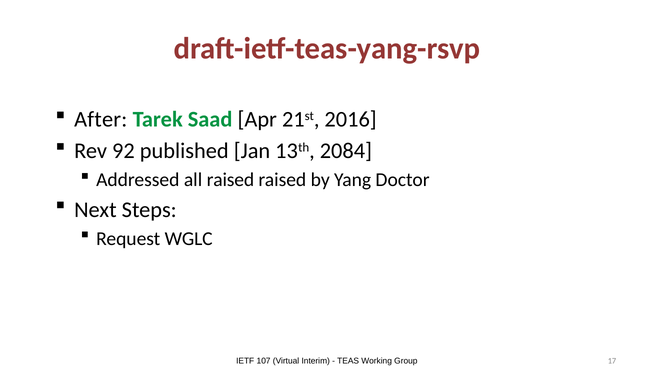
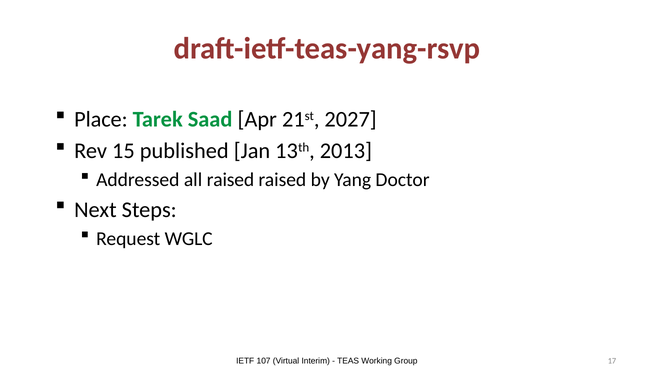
After: After -> Place (101, 119)
2016: 2016 -> 2027 (351, 119)
92: 92 -> 15 (123, 151)
2084: 2084 -> 2013 (346, 151)
